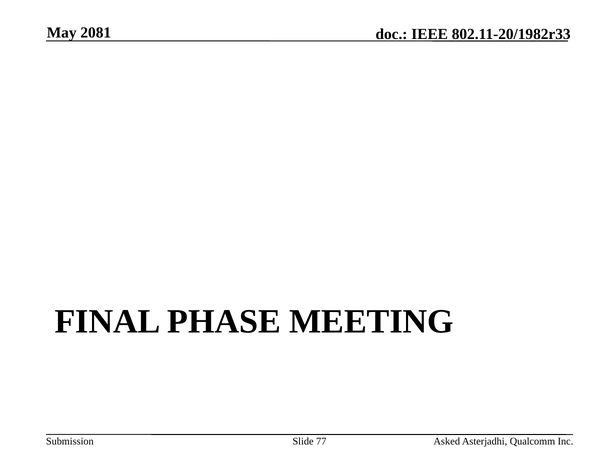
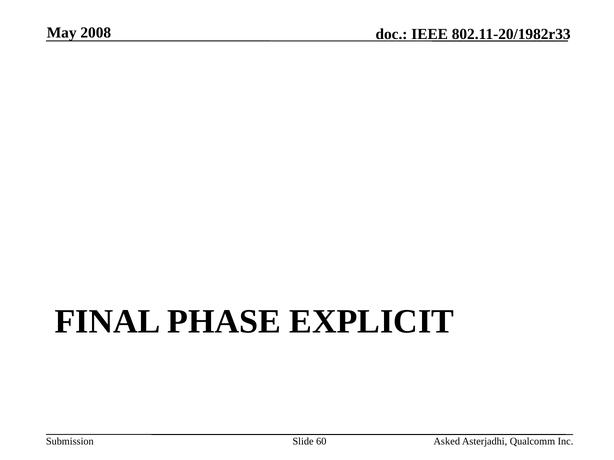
2081: 2081 -> 2008 (96, 33)
MEETING: MEETING -> EXPLICIT (372, 322)
77: 77 -> 60 (321, 442)
